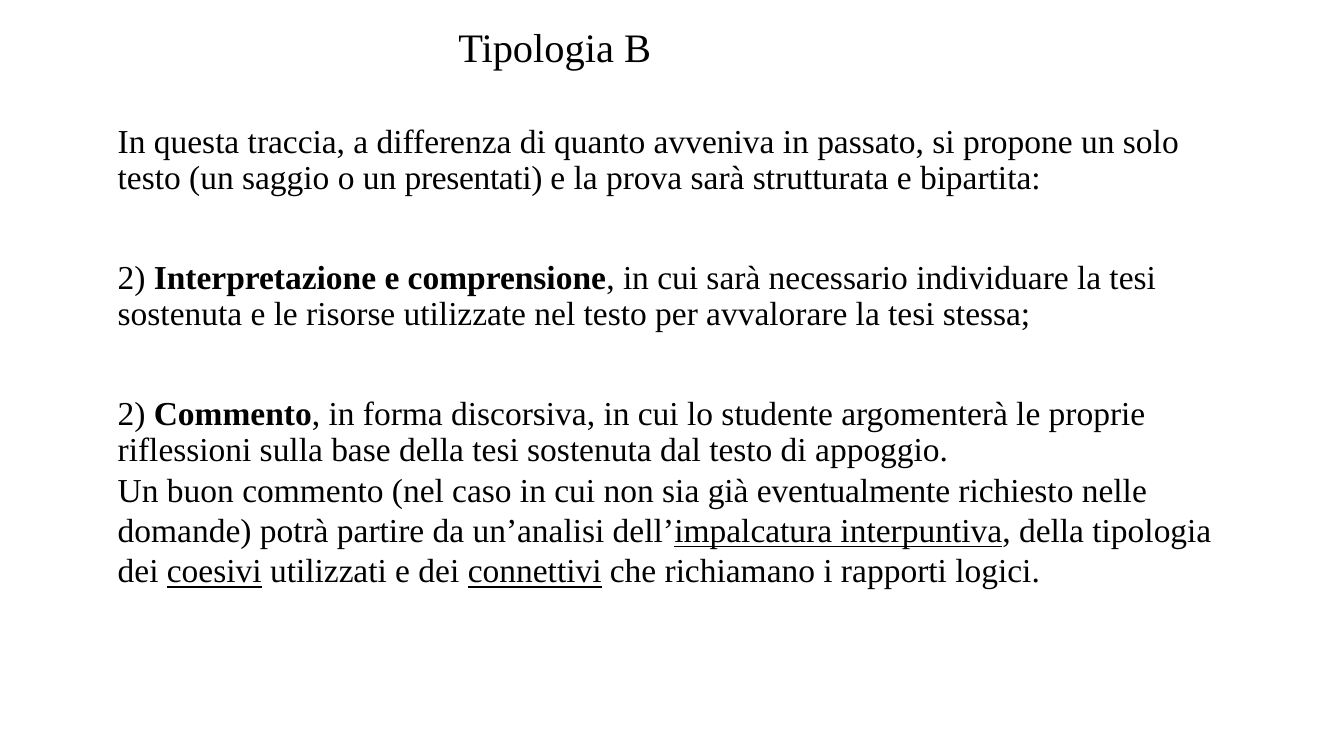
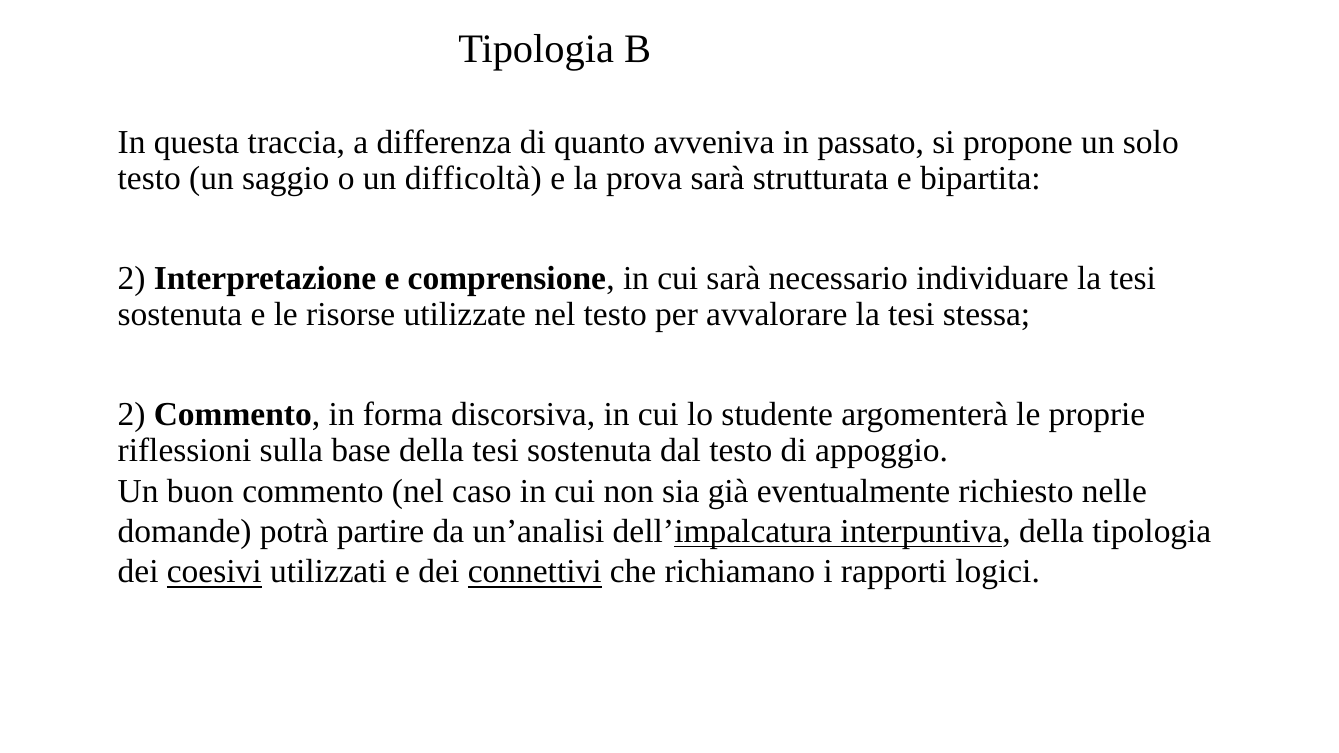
presentati: presentati -> difficoltà (473, 178)
